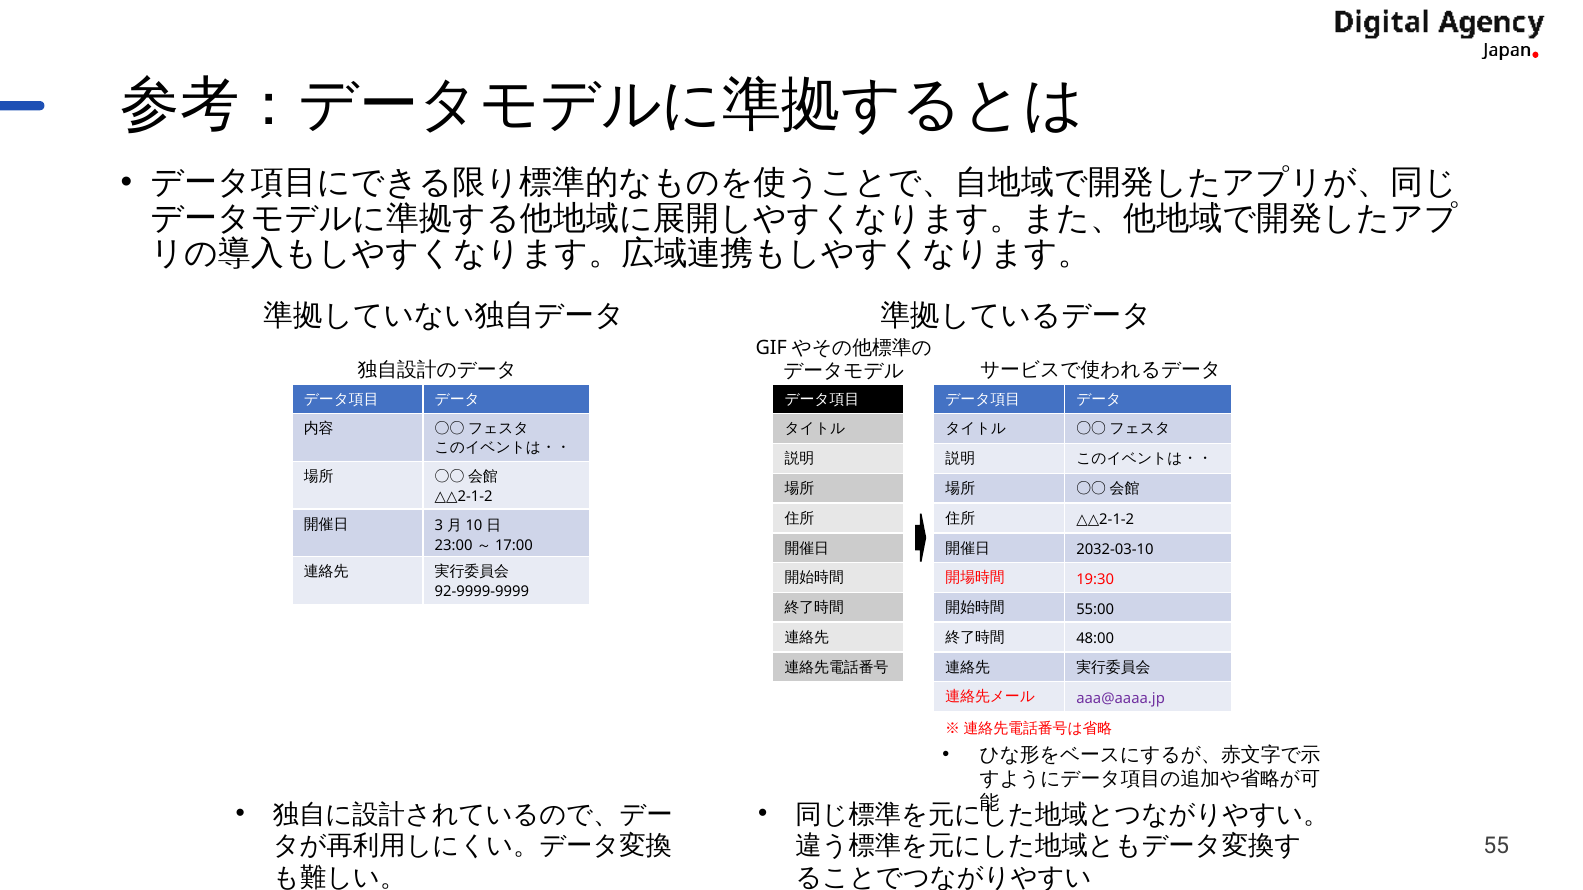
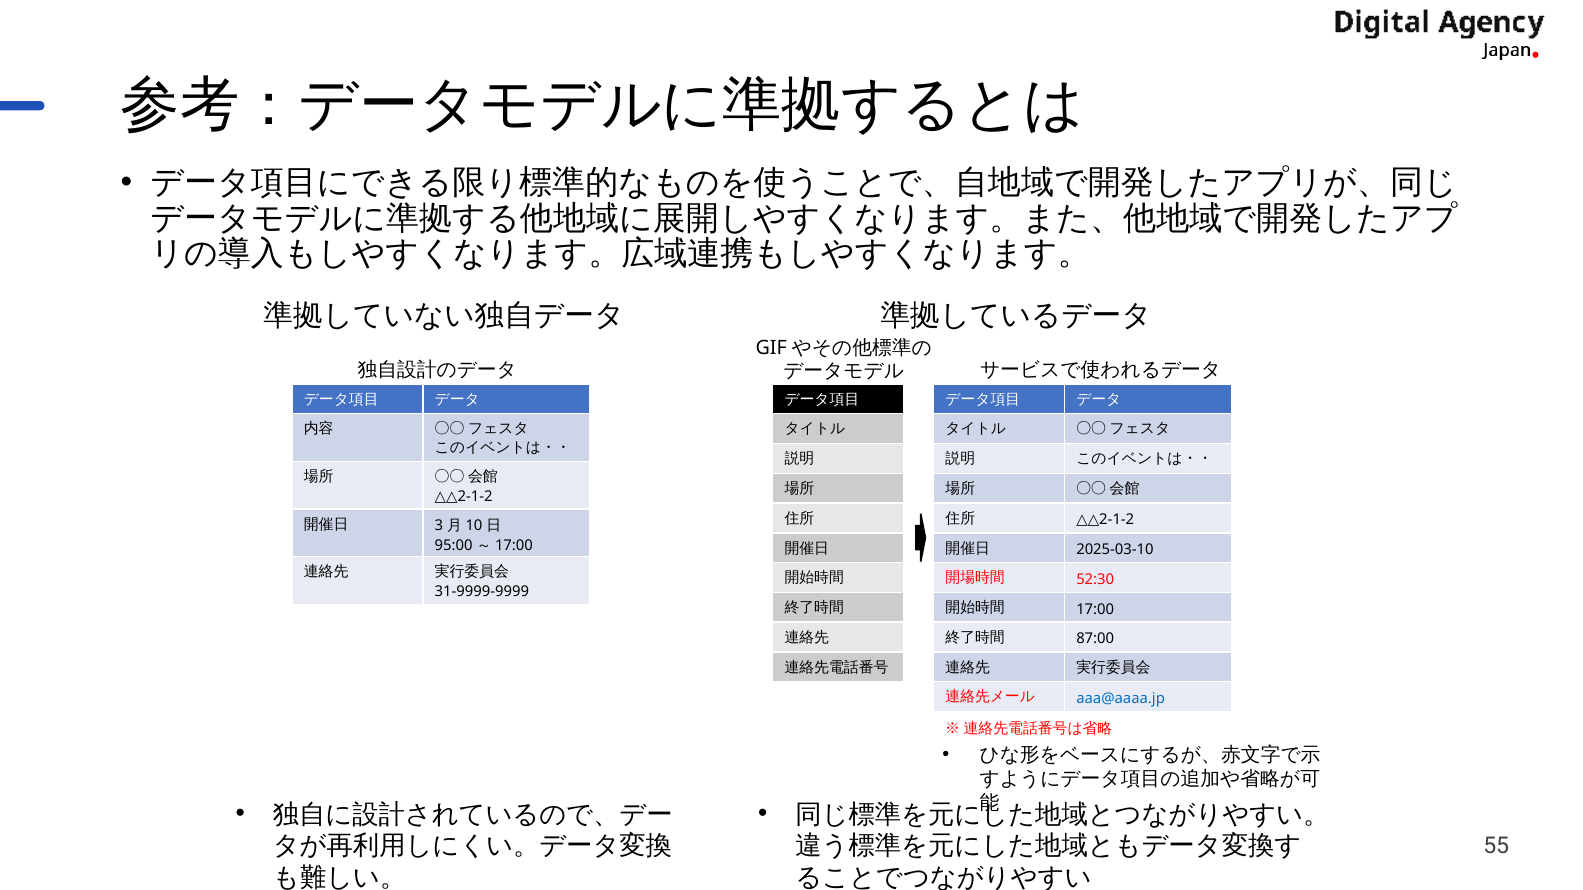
23:00: 23:00 -> 95:00 (454, 546)
2032-03-10: 2032-03-10 -> 2025-03-10 (1115, 550)
19:30: 19:30 -> 52:30 (1095, 580)
92-9999-9999: 92-9999-9999 -> 31-9999-9999 (482, 592)
55:00: 55:00 -> 17:00 (1095, 610)
48:00: 48:00 -> 87:00 (1095, 639)
aaa@aaaa.jp colour: purple -> blue (1121, 699)
